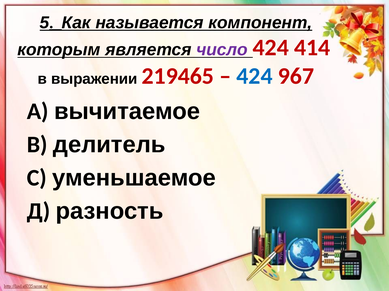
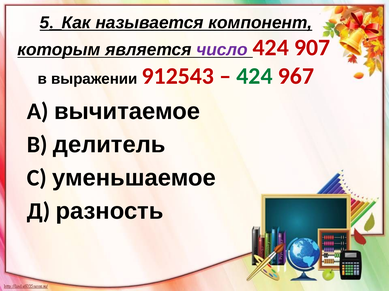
414: 414 -> 907 (312, 48)
219465: 219465 -> 912543 (178, 76)
424 colour: blue -> green (254, 76)
